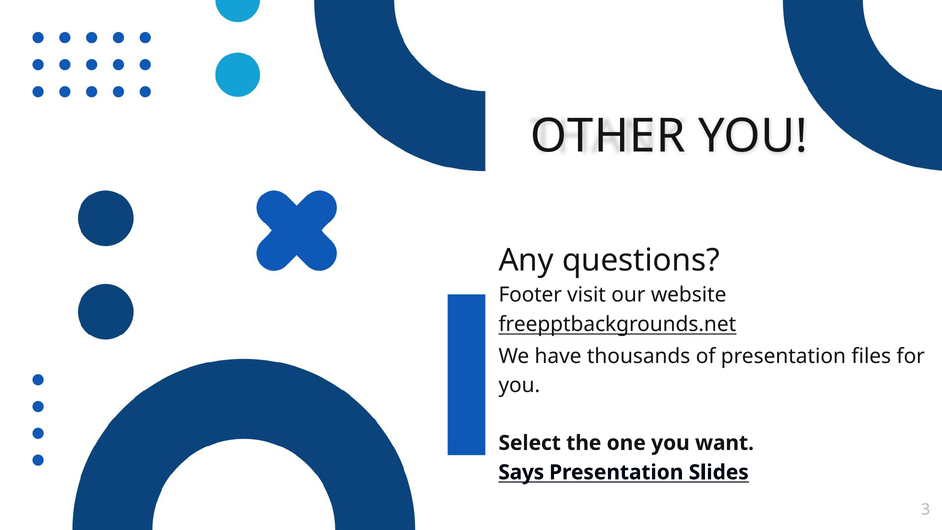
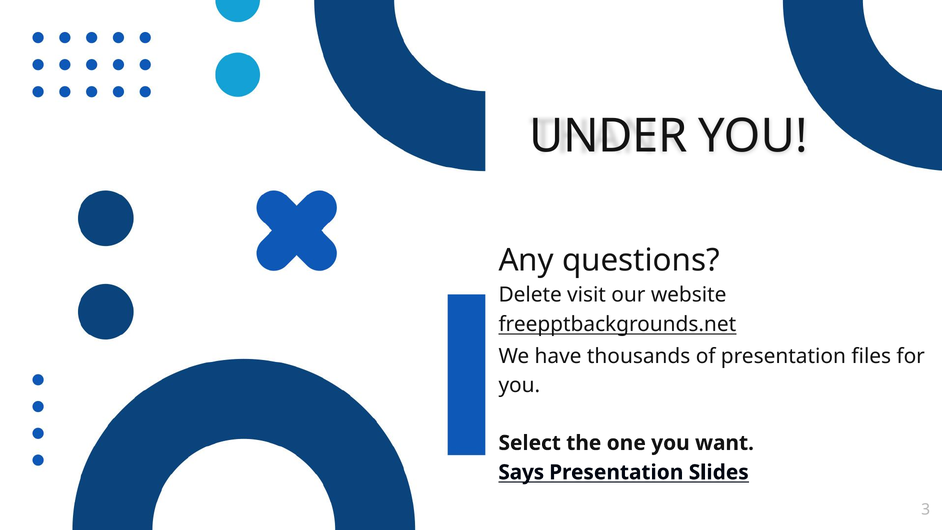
OTHER: OTHER -> UNDER (608, 136)
Footer: Footer -> Delete (530, 295)
